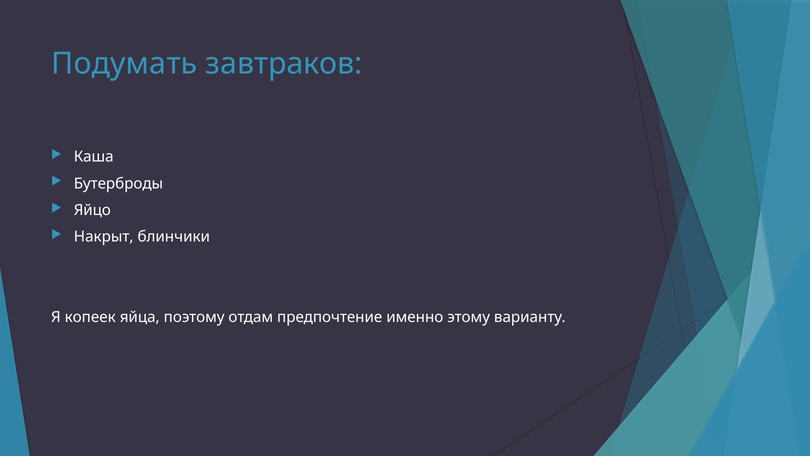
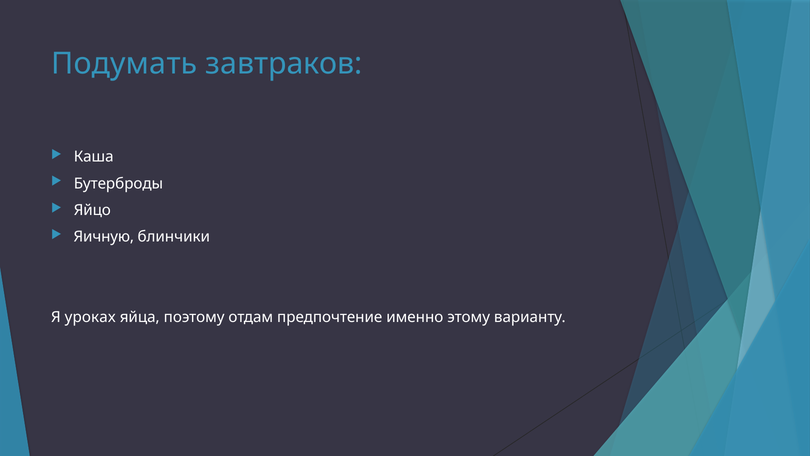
Накрыт: Накрыт -> Яичную (104, 237)
копеек: копеек -> уроках (90, 317)
